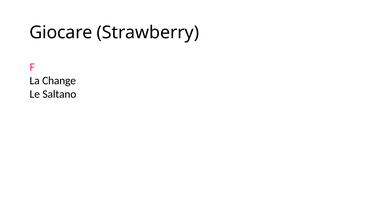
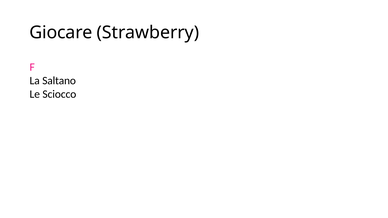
Change: Change -> Saltano (59, 81)
Saltano: Saltano -> Sciocco (59, 94)
